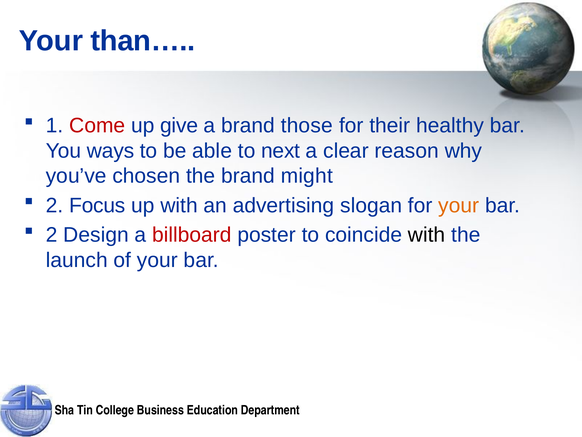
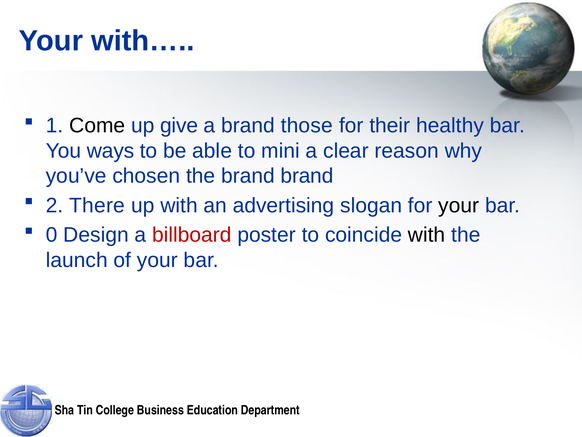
than…: than… -> with… (143, 41)
Come colour: red -> black (97, 125)
next: next -> mini (281, 151)
brand might: might -> brand (307, 176)
Focus: Focus -> There (97, 205)
your colour: orange -> black (459, 205)
2: 2 -> 0 (52, 235)
